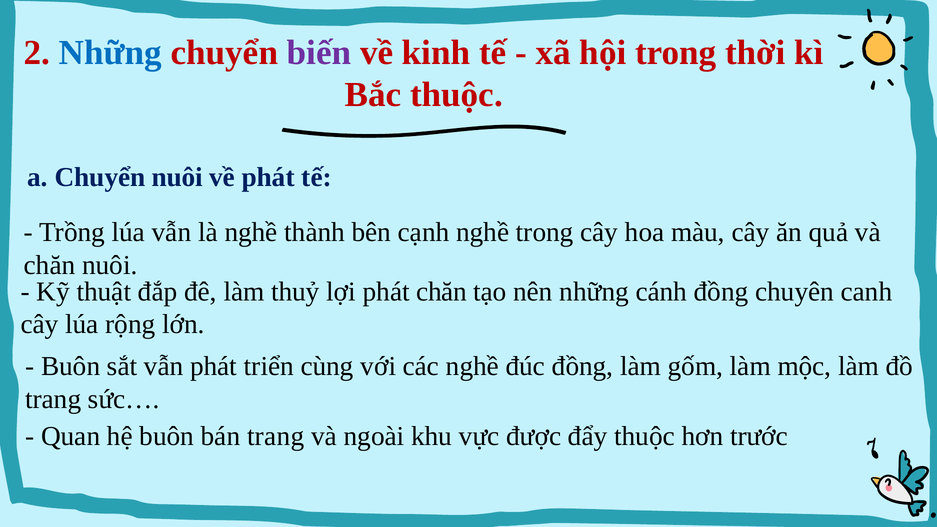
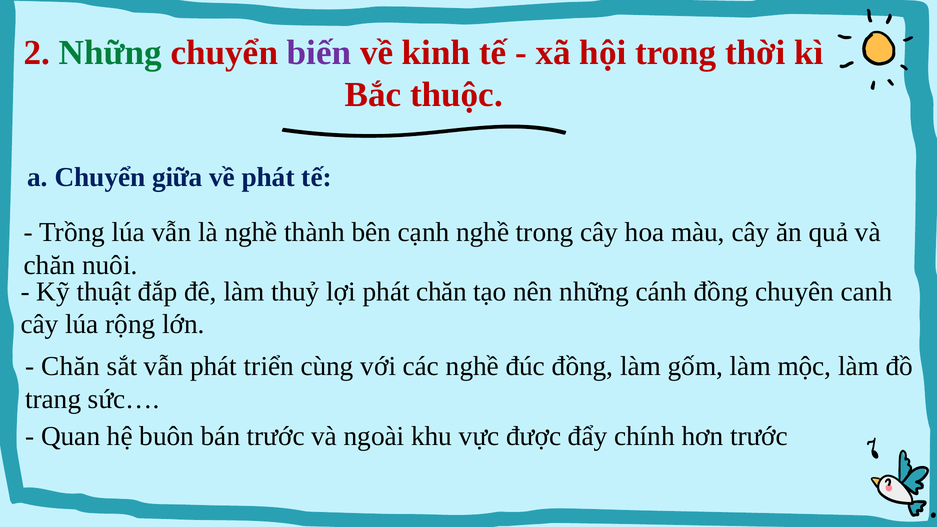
Những colour: blue -> green (110, 53)
Chuyển nuôi: nuôi -> giữa (177, 177)
Buôn: Buôn -> Chăn (70, 366)
bán trang: trang -> trước (276, 436)
đẩy thuộc: thuộc -> chính (644, 436)
